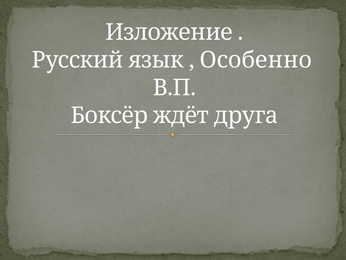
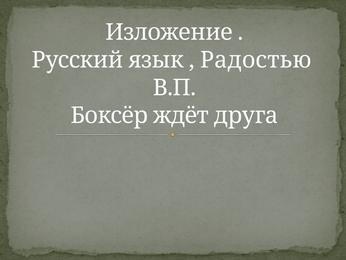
Особенно: Особенно -> Радостью (256, 60)
